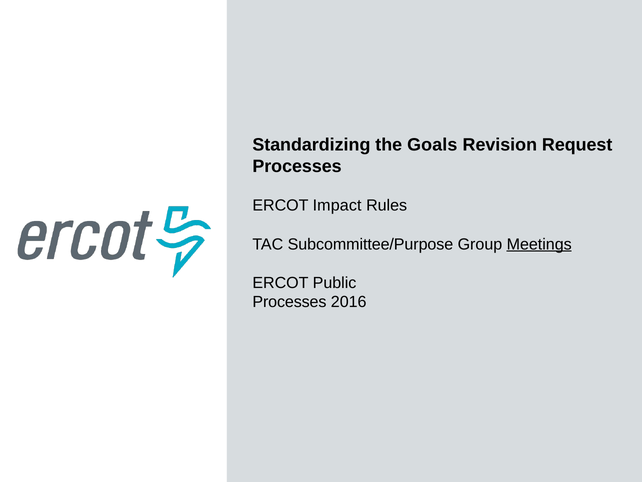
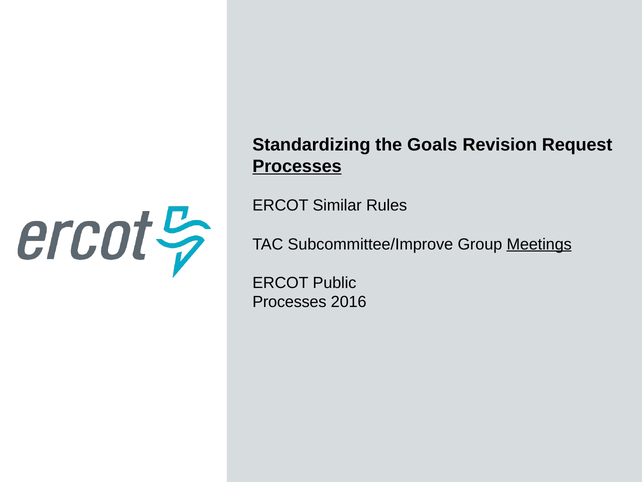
Processes underline: none -> present (297, 166)
Impact: Impact -> Similar (337, 205)
Subcommittee/Purpose: Subcommittee/Purpose -> Subcommittee/Improve (370, 244)
